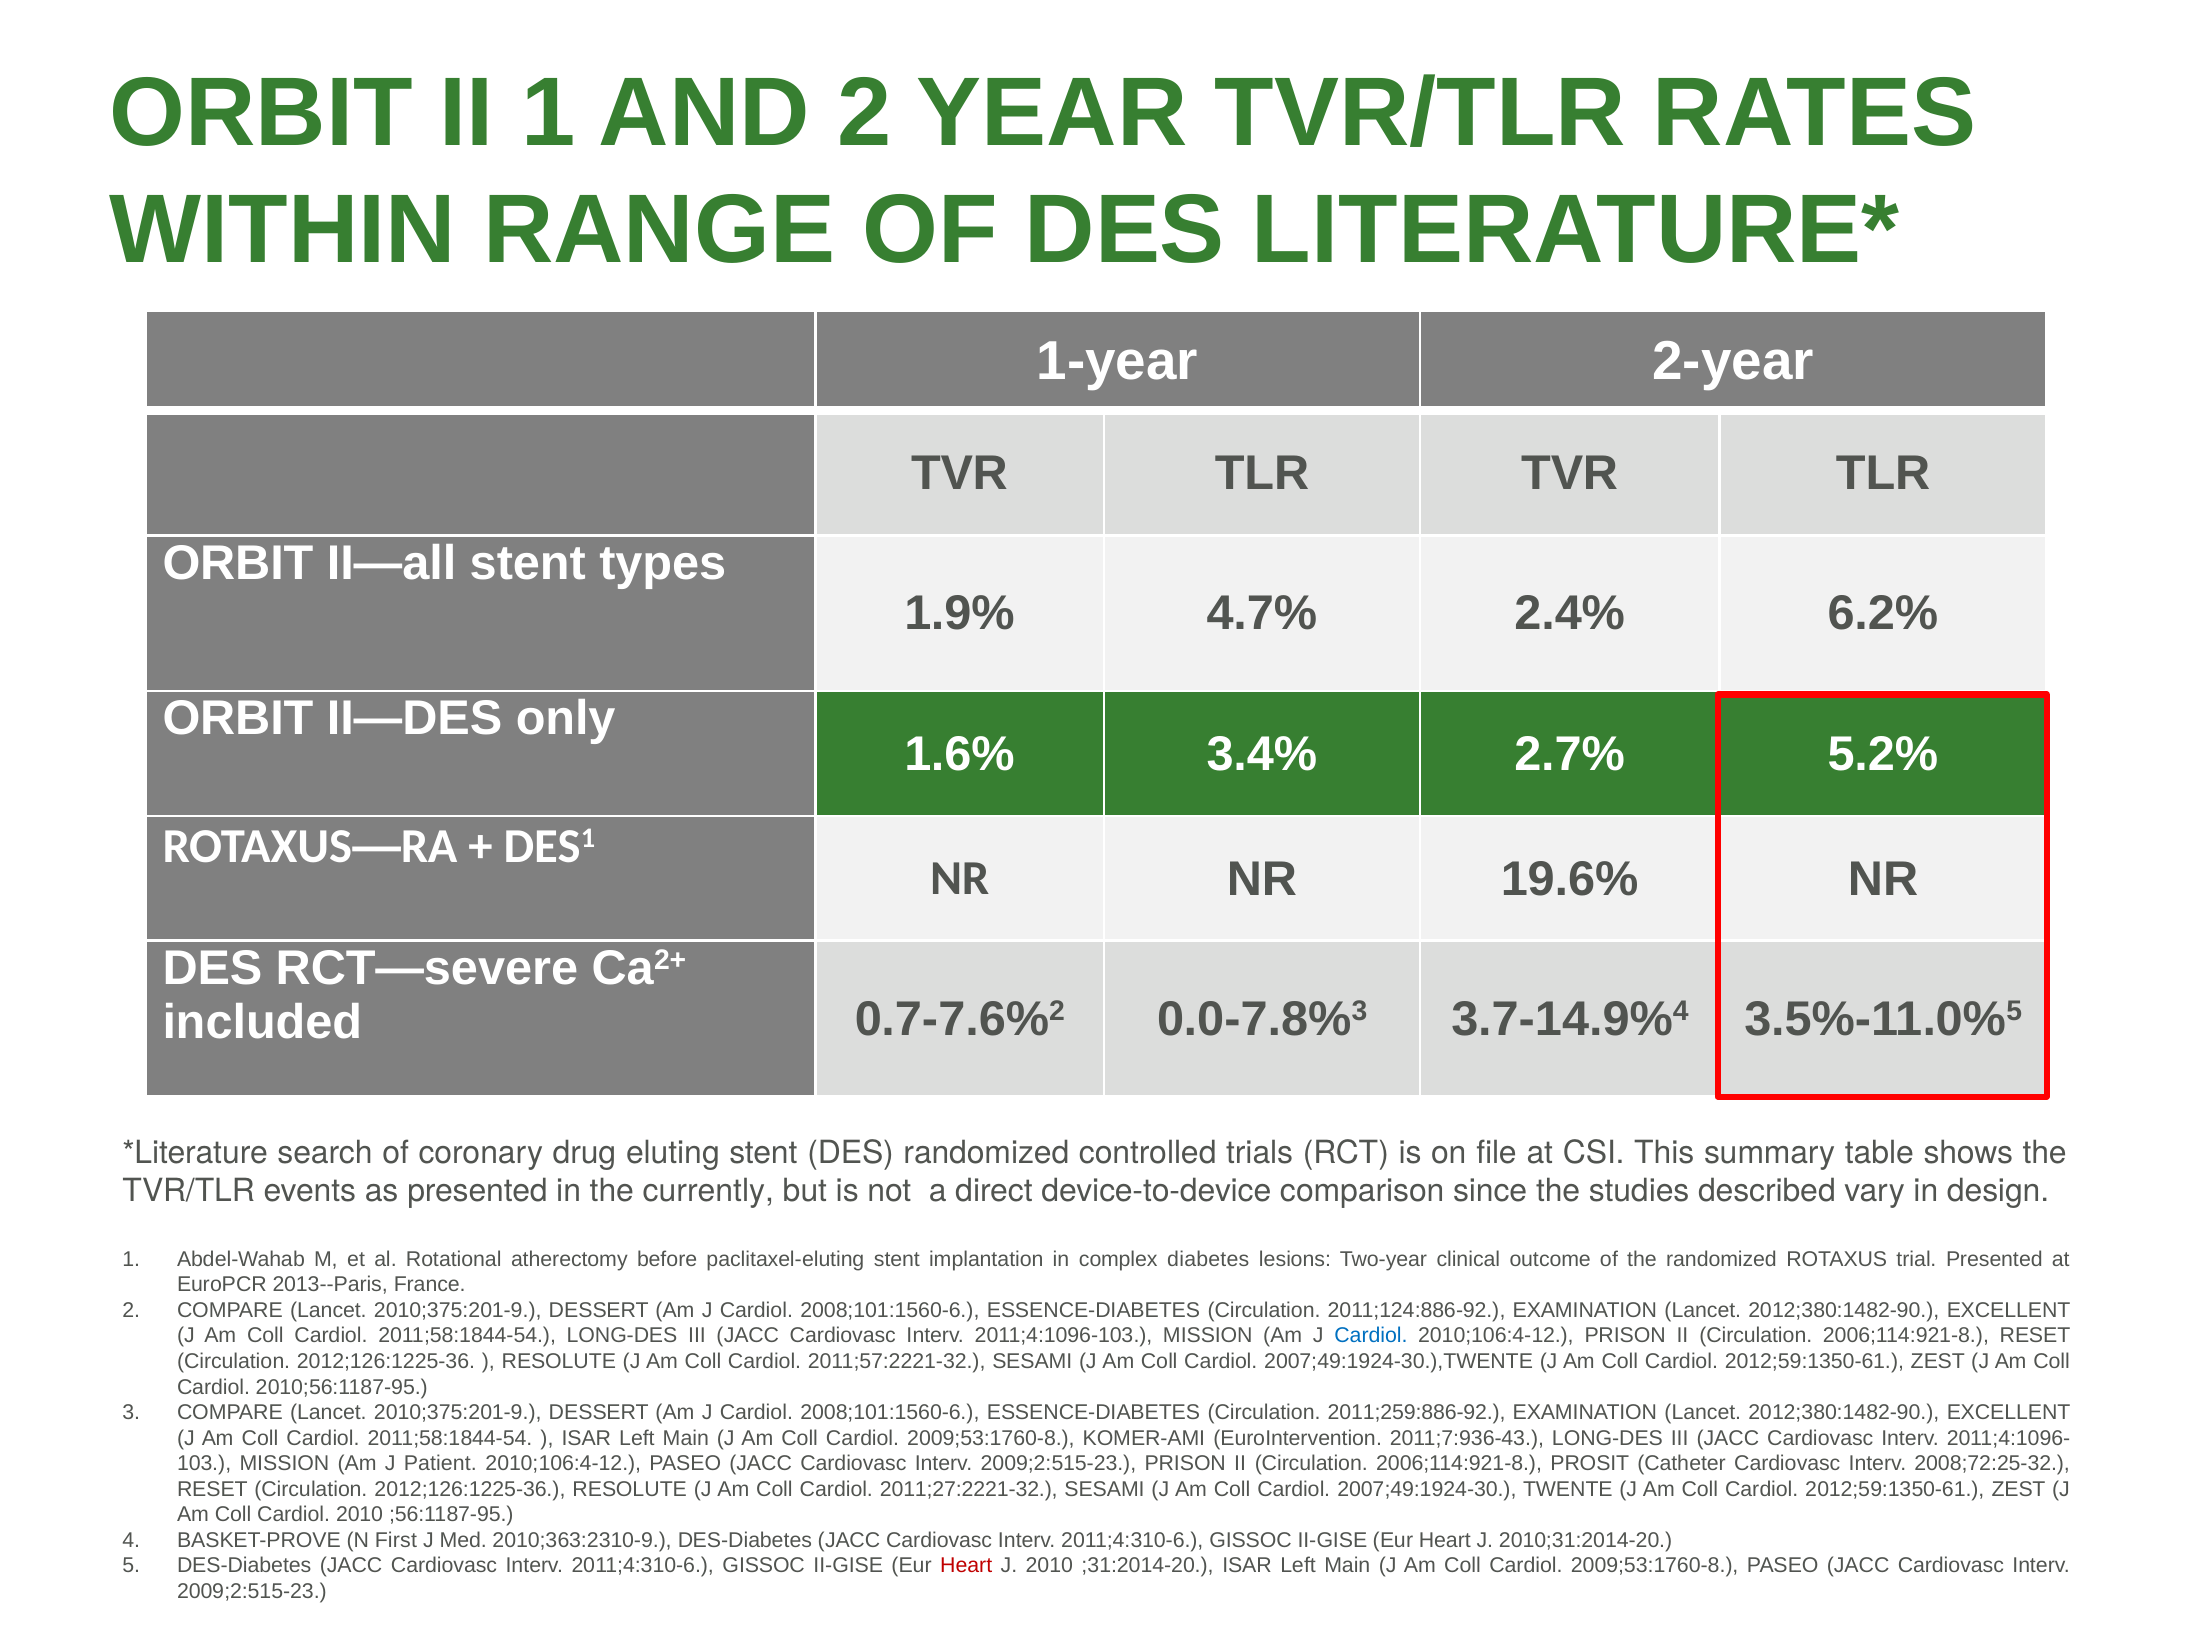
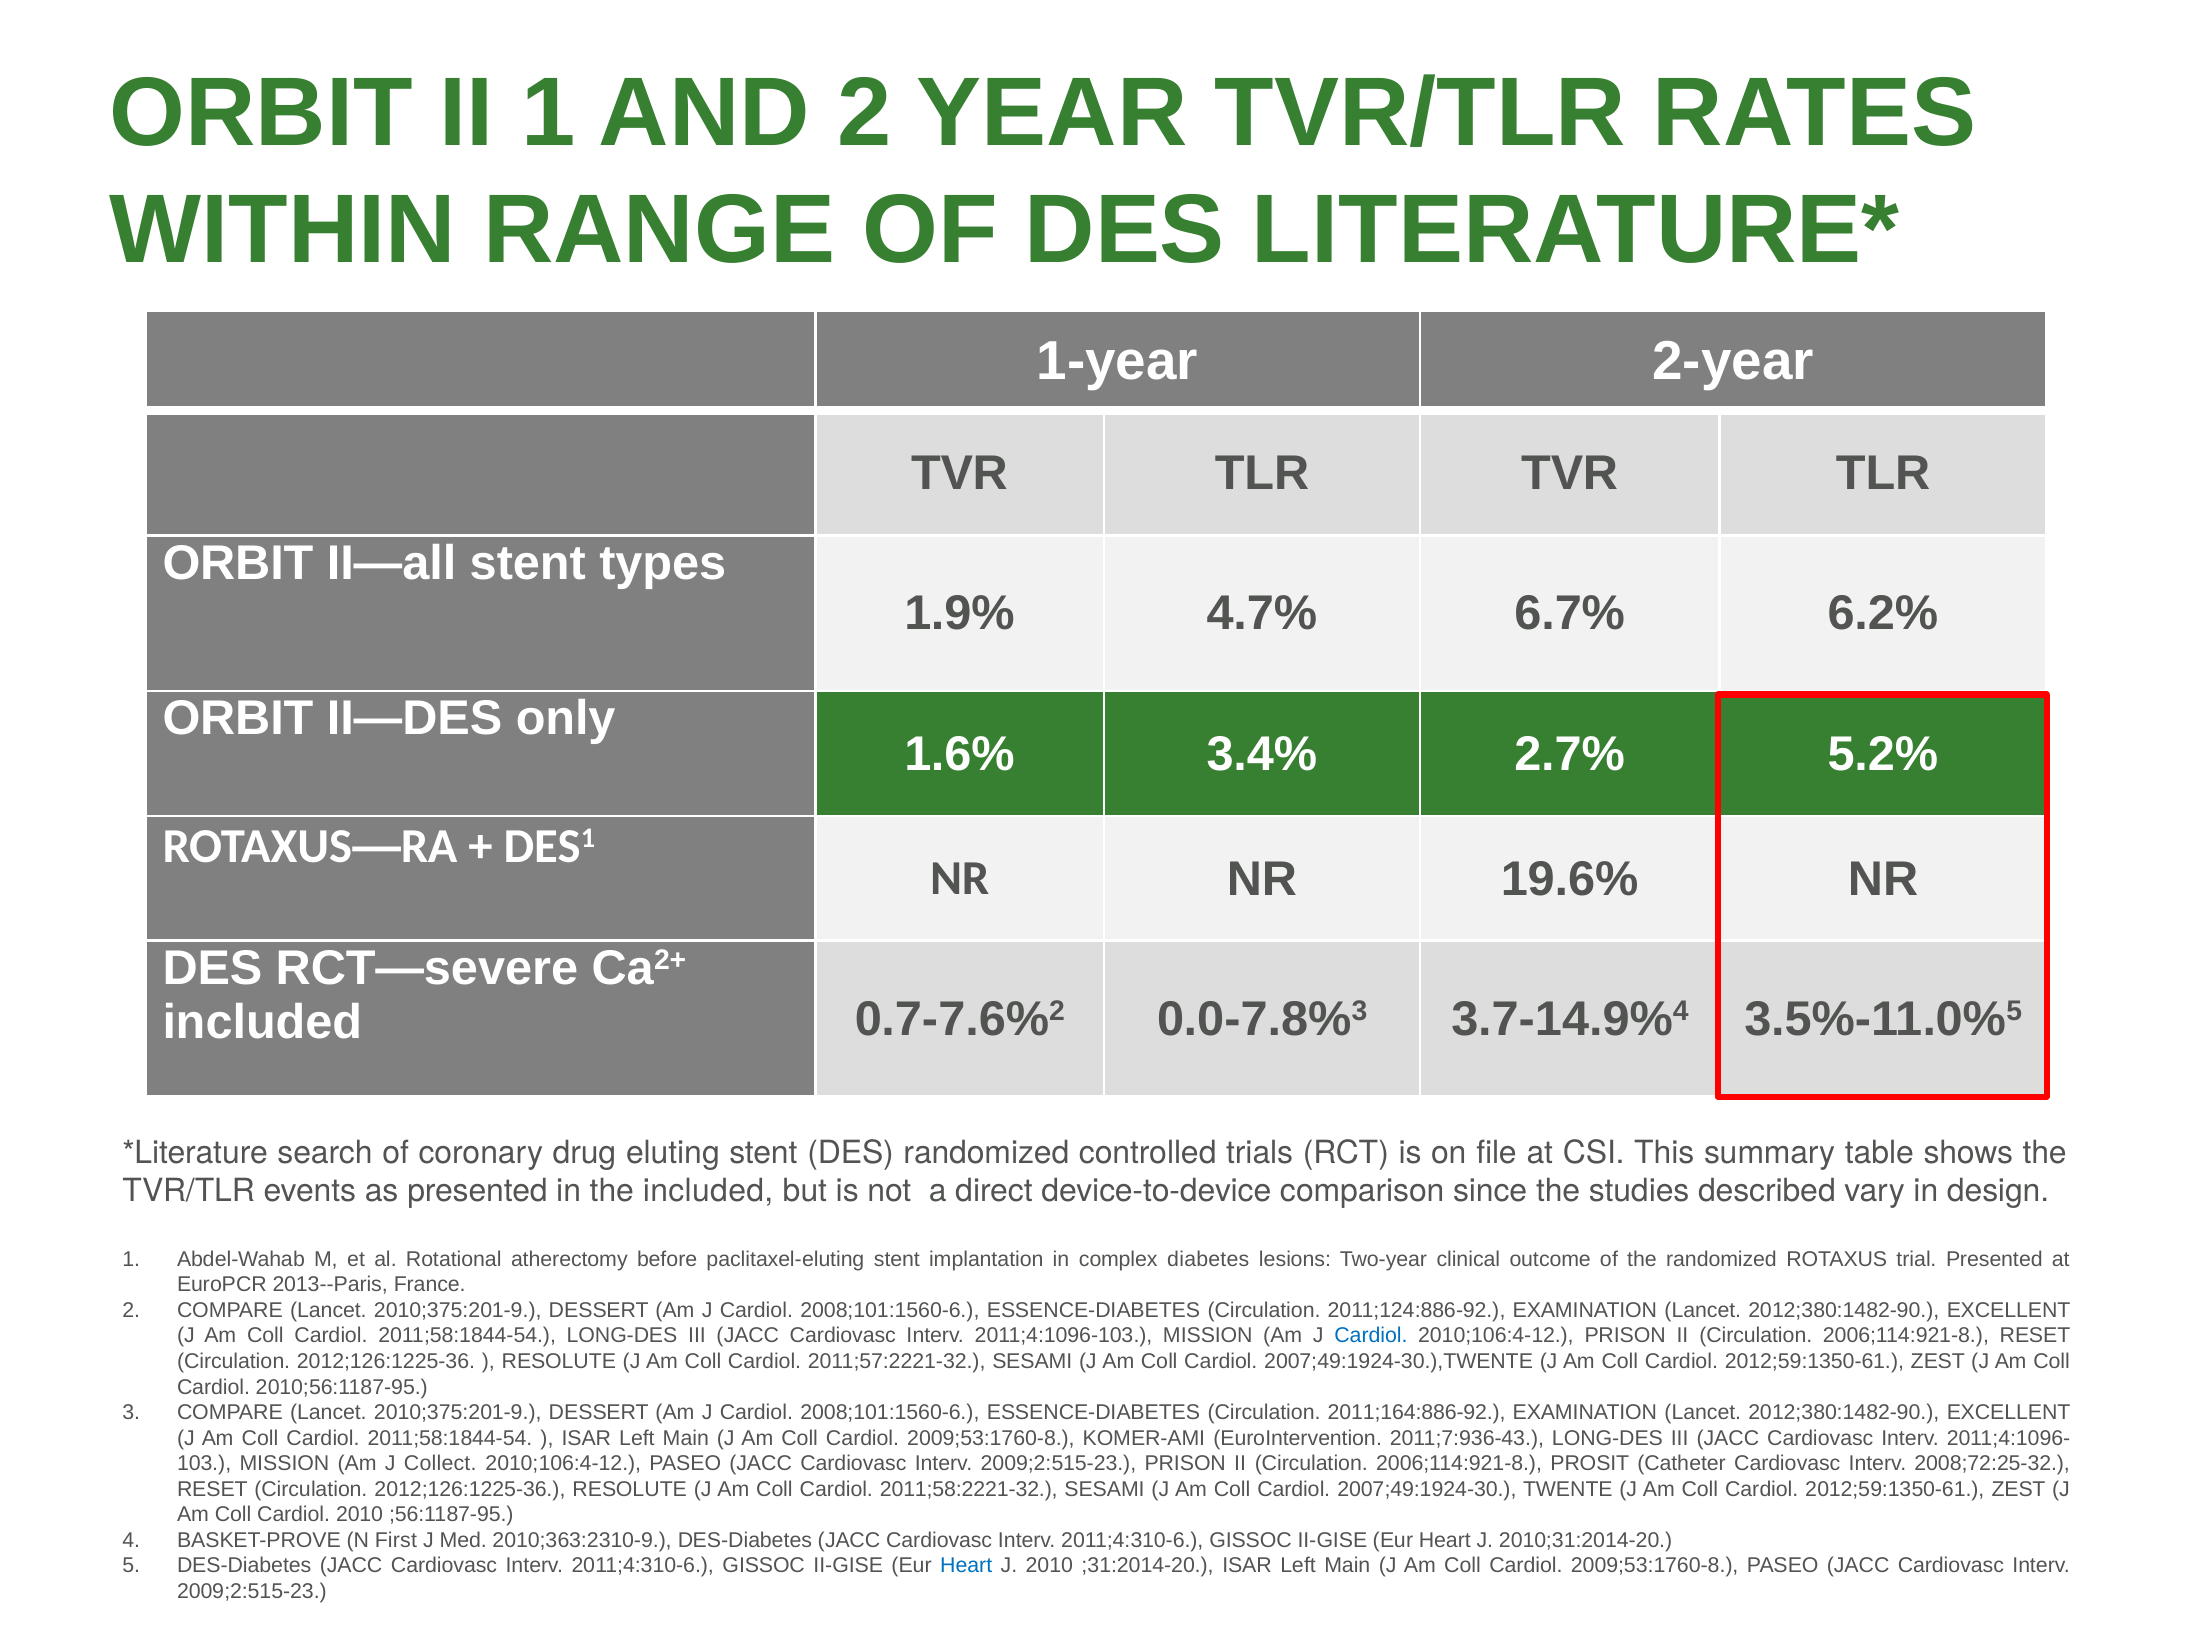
2.4%: 2.4% -> 6.7% (1570, 614)
the currently: currently -> included (708, 1191)
2011;259:886-92: 2011;259:886-92 -> 2011;164:886-92 (1417, 1412)
Patient: Patient -> Collect (440, 1463)
2011;27:2221-32: 2011;27:2221-32 -> 2011;58:2221-32 (969, 1489)
Heart colour: red -> blue (966, 1566)
